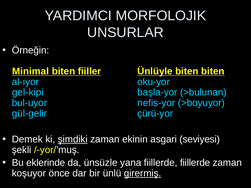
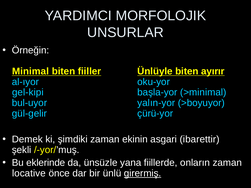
biten biten: biten -> ayırır (213, 71)
>bulunan: >bulunan -> >minimal (203, 92)
nefis-yor: nefis-yor -> yalın-yor (156, 103)
şimdiki underline: present -> none (73, 139)
seviyesi: seviyesi -> ibarettir (200, 139)
fiillerde fiillerde: fiillerde -> onların (195, 163)
koşuyor: koşuyor -> locative (29, 173)
